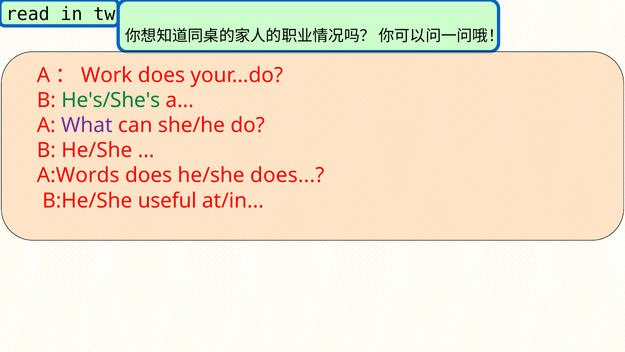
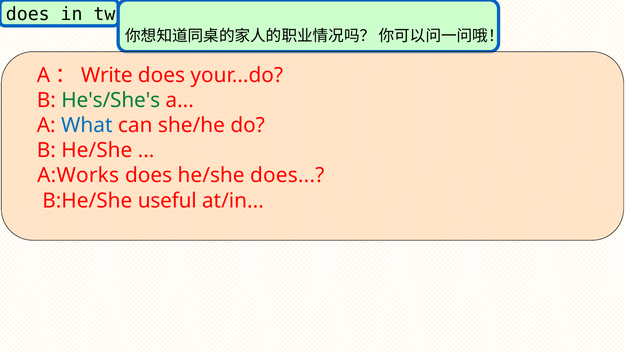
read: read -> does (28, 14)
Work: Work -> Write (107, 75)
What colour: purple -> blue (87, 125)
A:Words: A:Words -> A:Works (78, 175)
